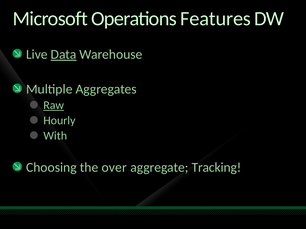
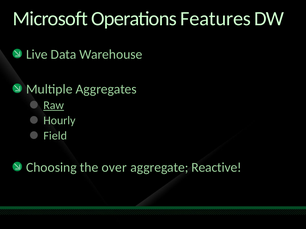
Data underline: present -> none (64, 55)
With: With -> Field (55, 136)
Tracking: Tracking -> Reactive (216, 168)
